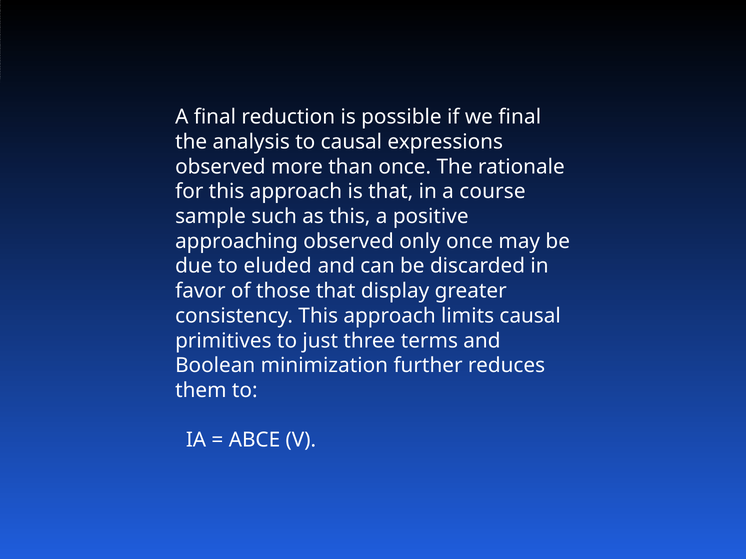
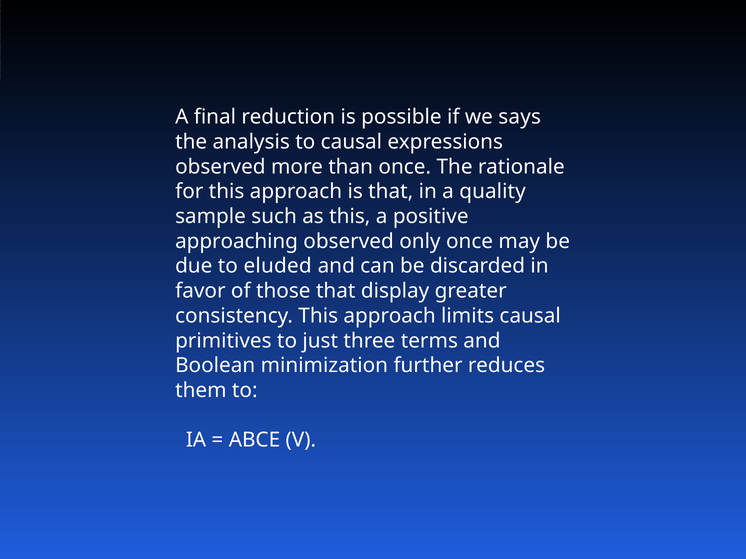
we final: final -> says (520, 117)
course: course -> quality (493, 192)
